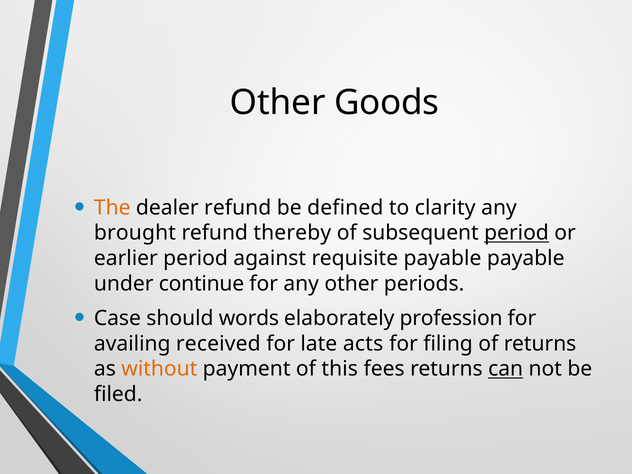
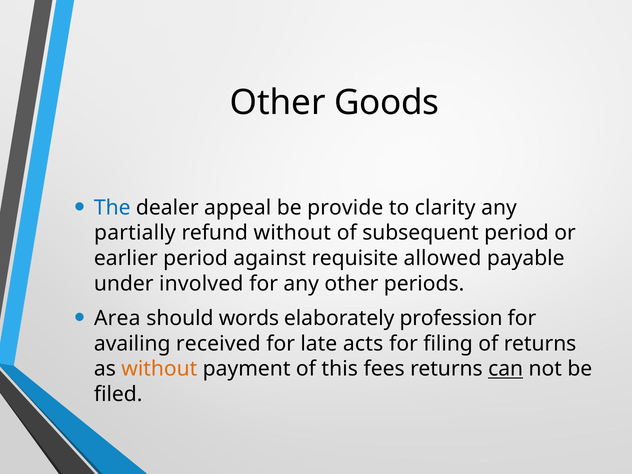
The colour: orange -> blue (112, 208)
dealer refund: refund -> appeal (238, 208)
defined: defined -> provide (345, 208)
brought: brought -> partially (135, 233)
refund thereby: thereby -> without (292, 233)
period underline: present -> none (517, 233)
requisite payable: payable -> allowed (442, 258)
continue: continue -> involved (201, 284)
Case: Case -> Area (117, 318)
